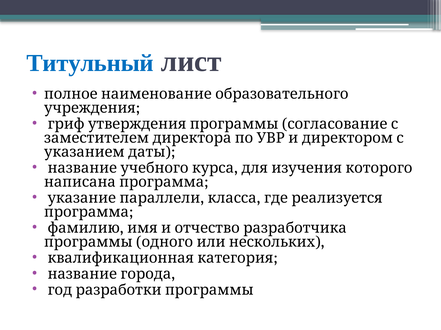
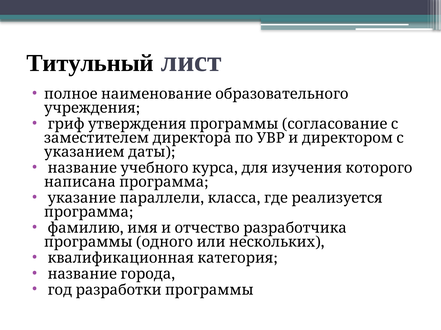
Титульный colour: blue -> black (90, 63)
